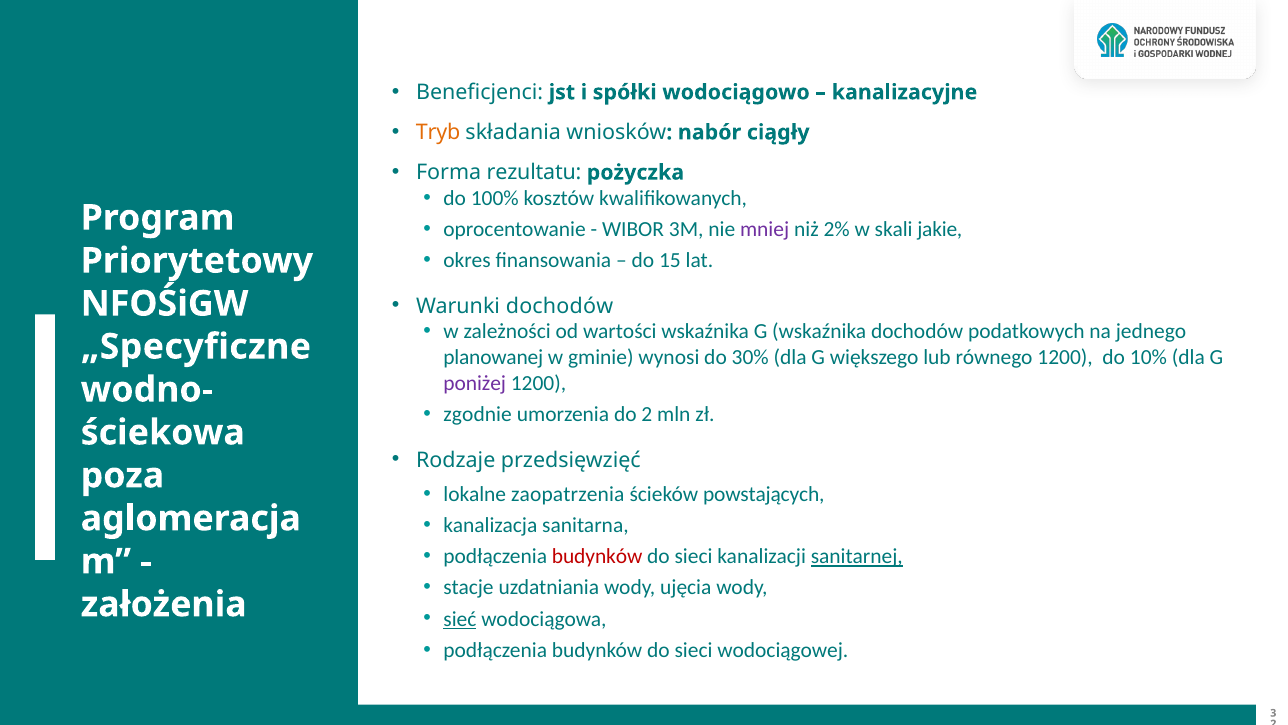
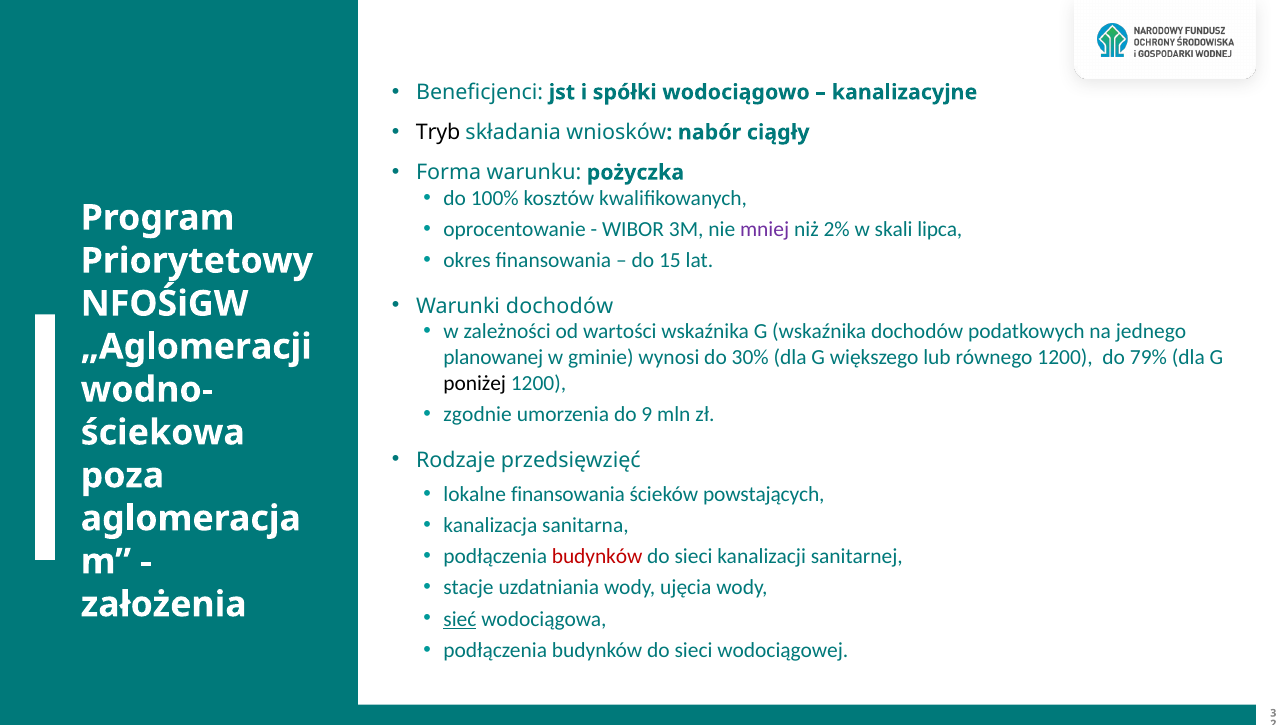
Tryb colour: orange -> black (438, 132)
rezultatu: rezultatu -> warunku (534, 172)
jakie: jakie -> lipca (940, 229)
„Specyficzne: „Specyficzne -> „Aglomeracji (196, 347)
10%: 10% -> 79% (1148, 357)
poniżej colour: purple -> black (475, 383)
do 2: 2 -> 9 (647, 414)
lokalne zaopatrzenia: zaopatrzenia -> finansowania (568, 494)
sanitarnej underline: present -> none (857, 556)
